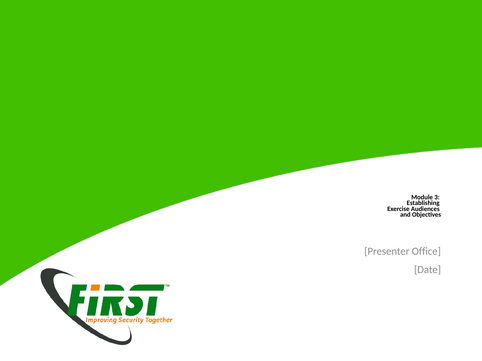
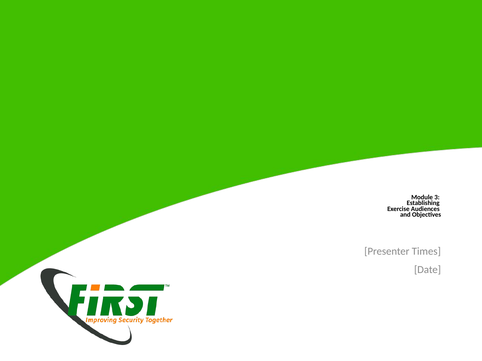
Office: Office -> Times (426, 252)
